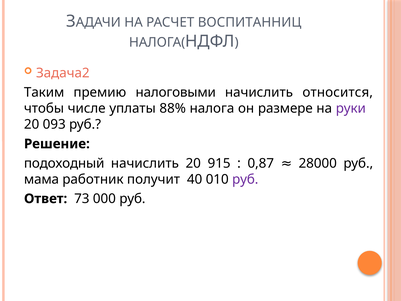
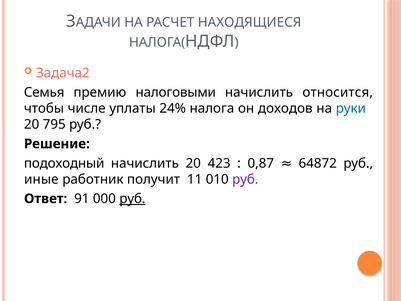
ВОСПИТАННИЦ: ВОСПИТАННИЦ -> НАХОДЯЩИЕСЯ (250, 22)
Таким: Таким -> Семья (44, 92)
88%: 88% -> 24% (173, 108)
размере: размере -> доходов (285, 108)
руки colour: purple -> blue (351, 108)
093: 093 -> 795 (54, 124)
915: 915 -> 423 (219, 163)
28000: 28000 -> 64872 (318, 163)
мама: мама -> иные (41, 179)
40: 40 -> 11 (195, 179)
73: 73 -> 91 (82, 199)
руб underline: none -> present (132, 199)
